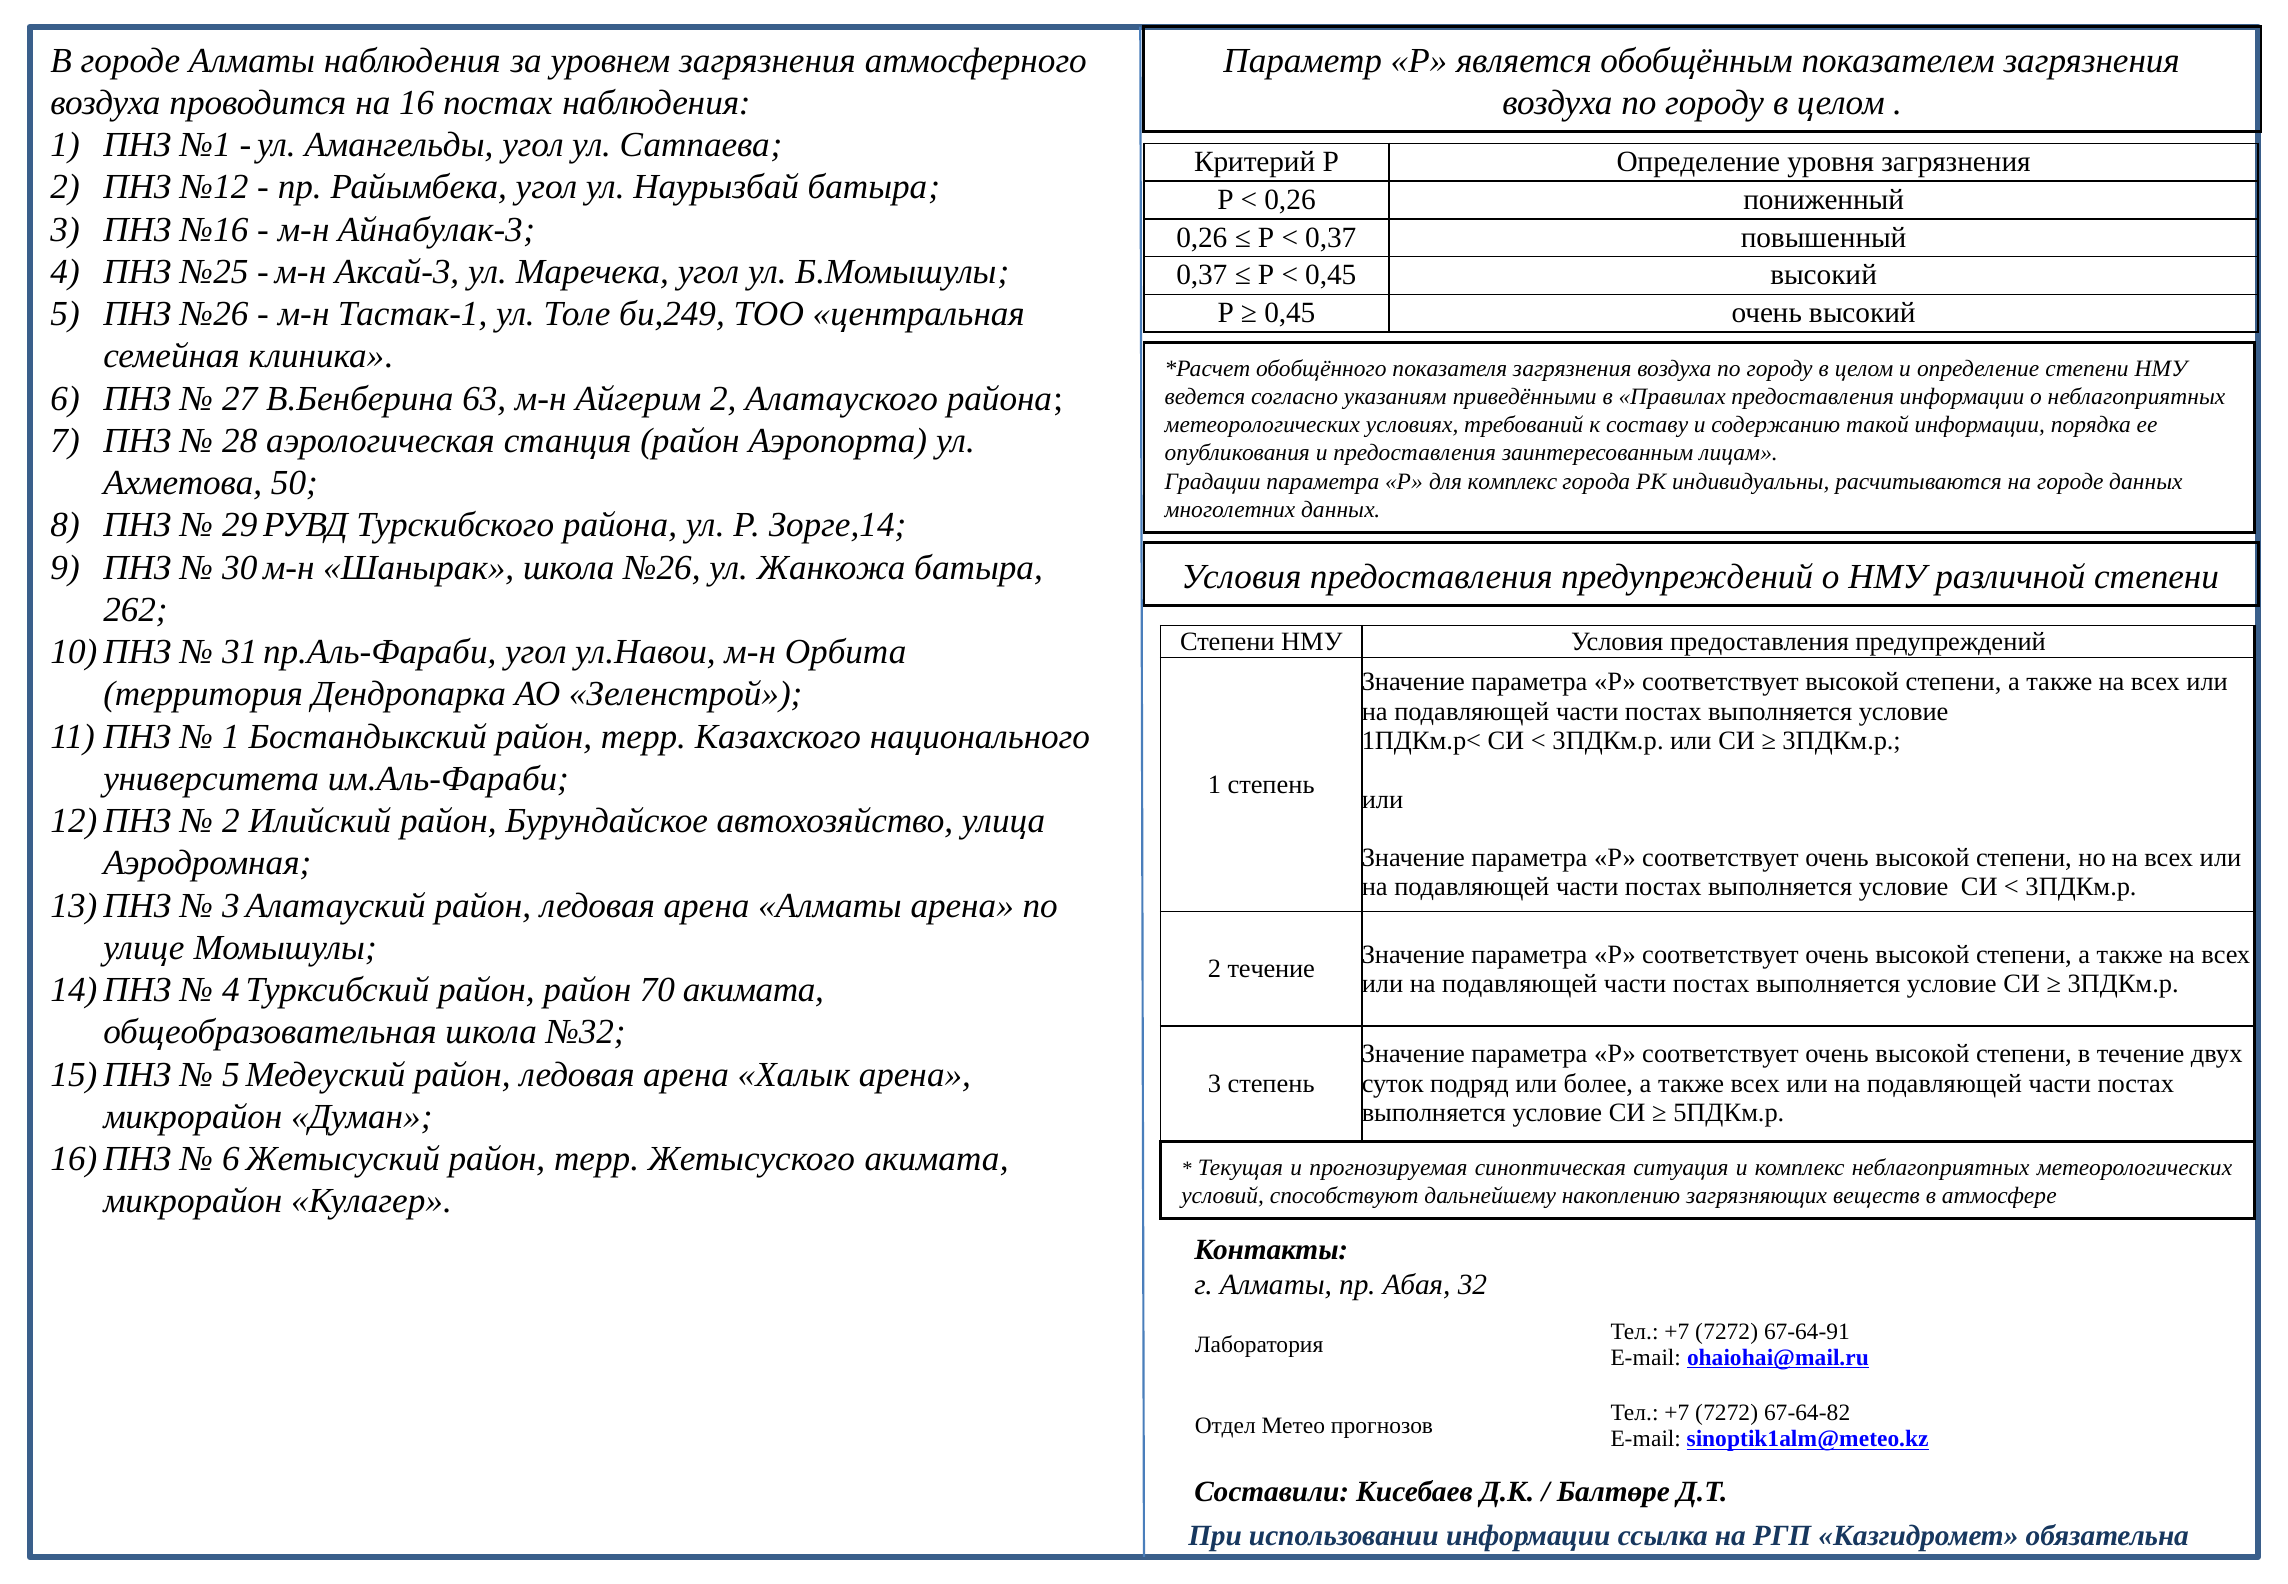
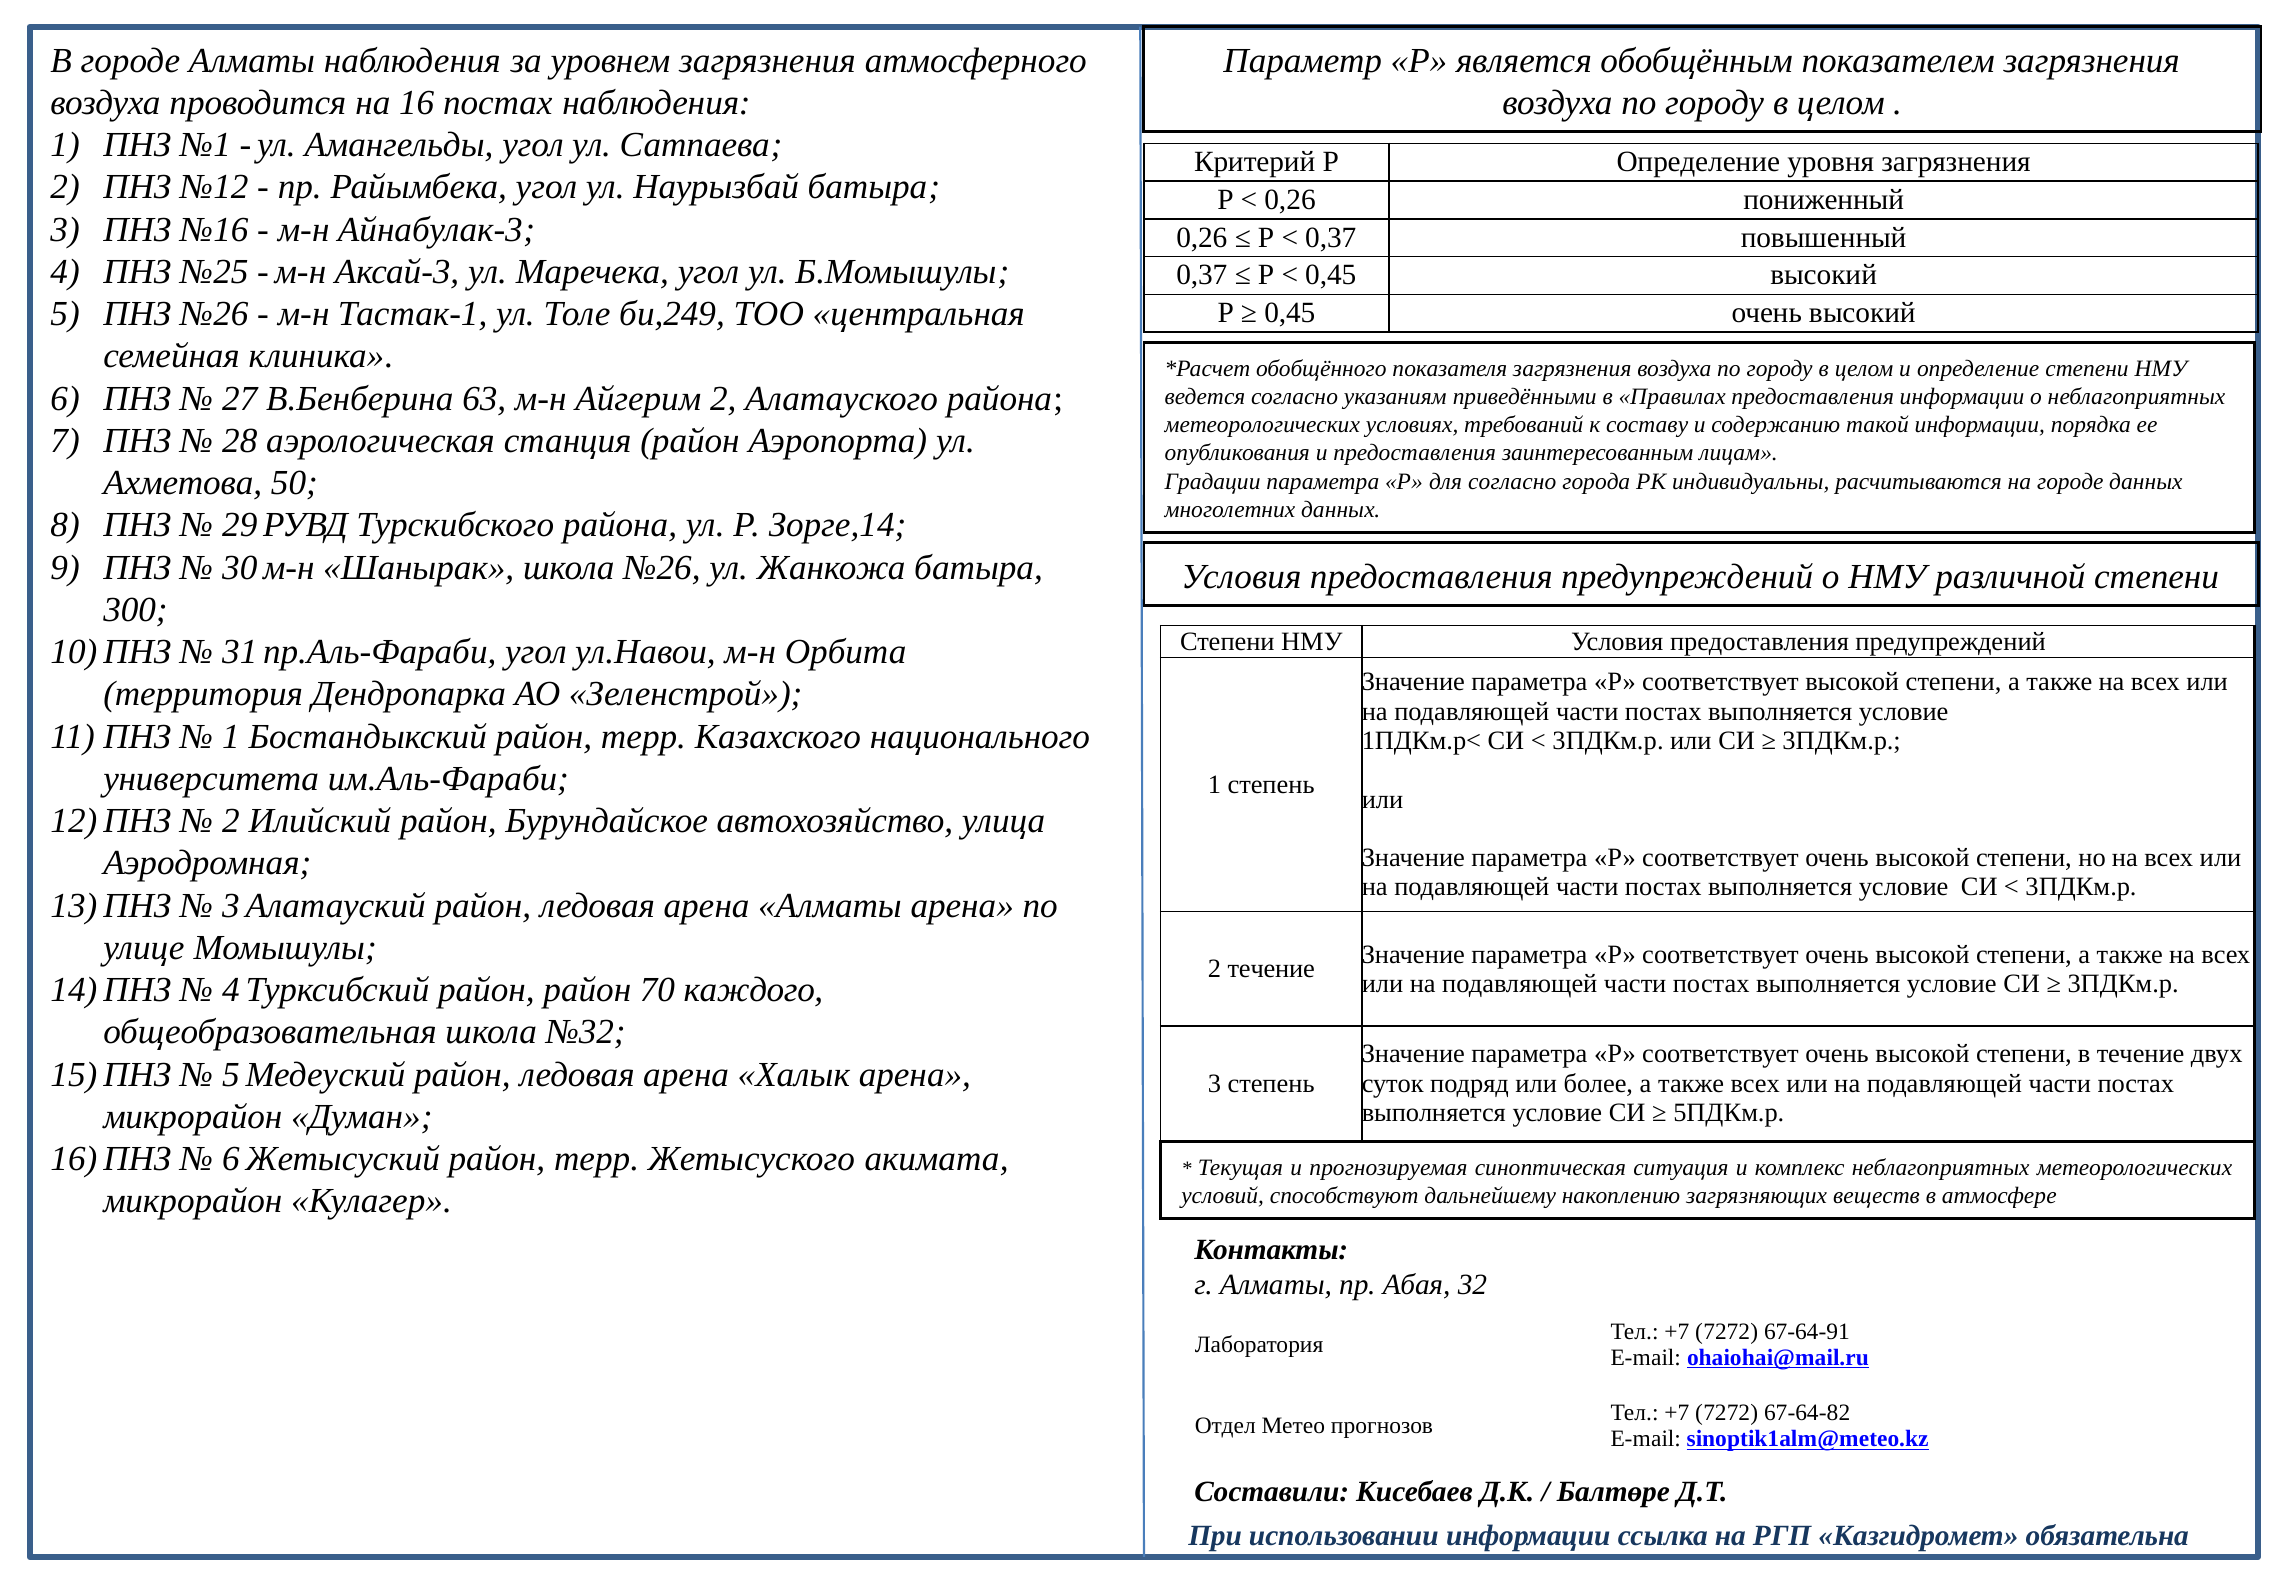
для комплекс: комплекс -> согласно (1512, 481)
262: 262 -> 300 (135, 610)
70 акимата: акимата -> каждого (753, 990)
